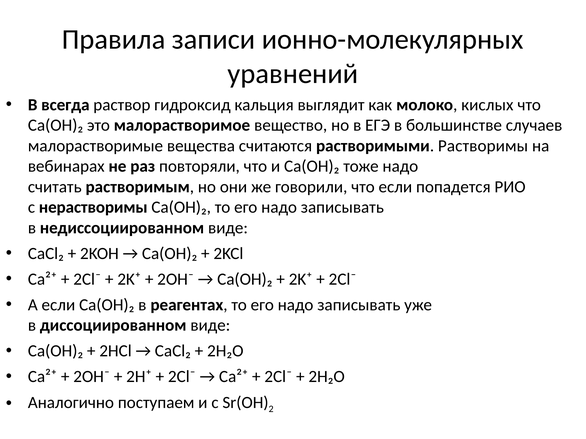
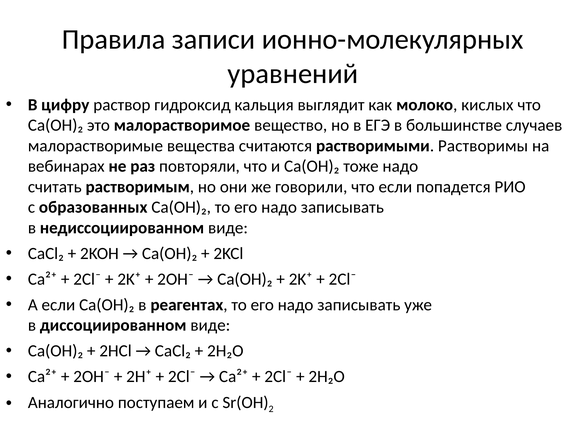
всегда: всегда -> цифру (65, 105)
нерастворимы: нерастворимы -> образованных (93, 207)
